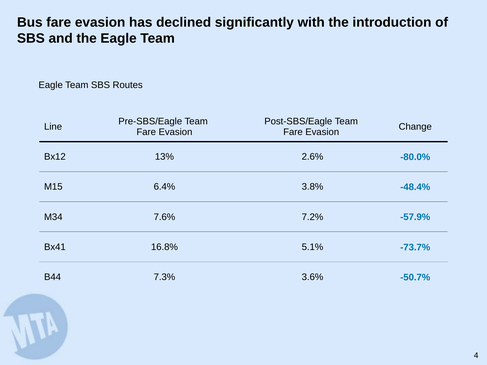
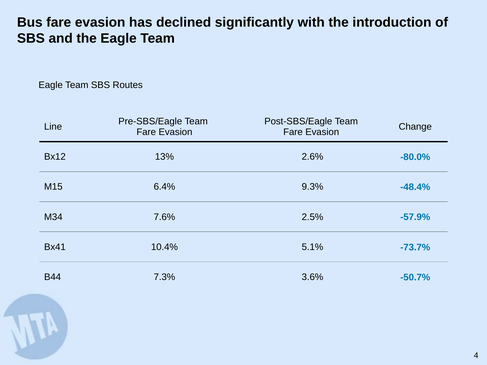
3.8%: 3.8% -> 9.3% (313, 187)
7.2%: 7.2% -> 2.5% (313, 217)
16.8%: 16.8% -> 10.4% (164, 247)
